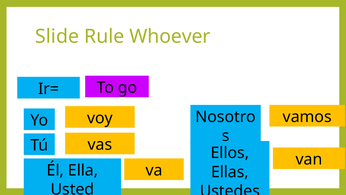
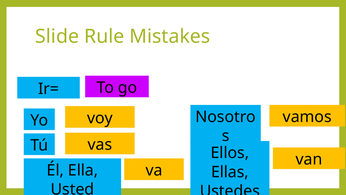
Whoever: Whoever -> Mistakes (170, 36)
